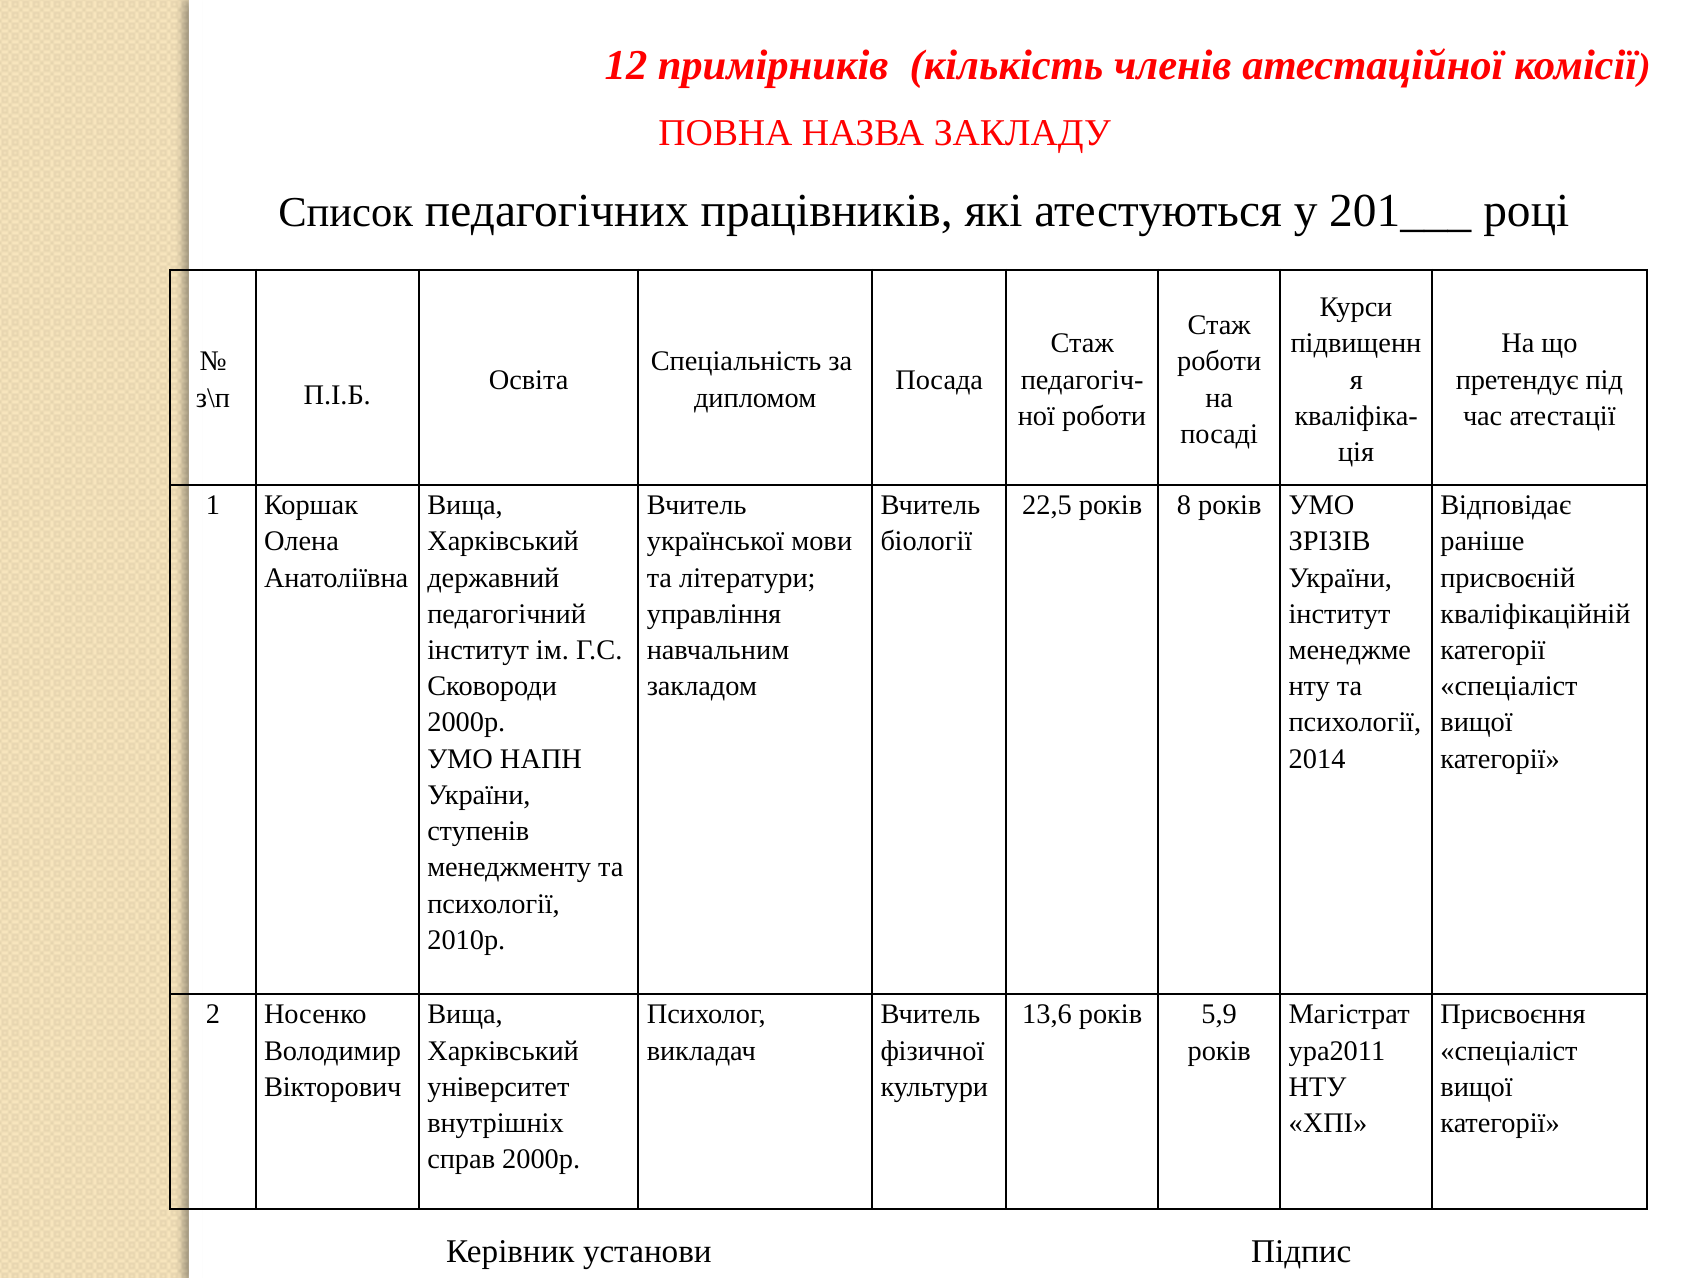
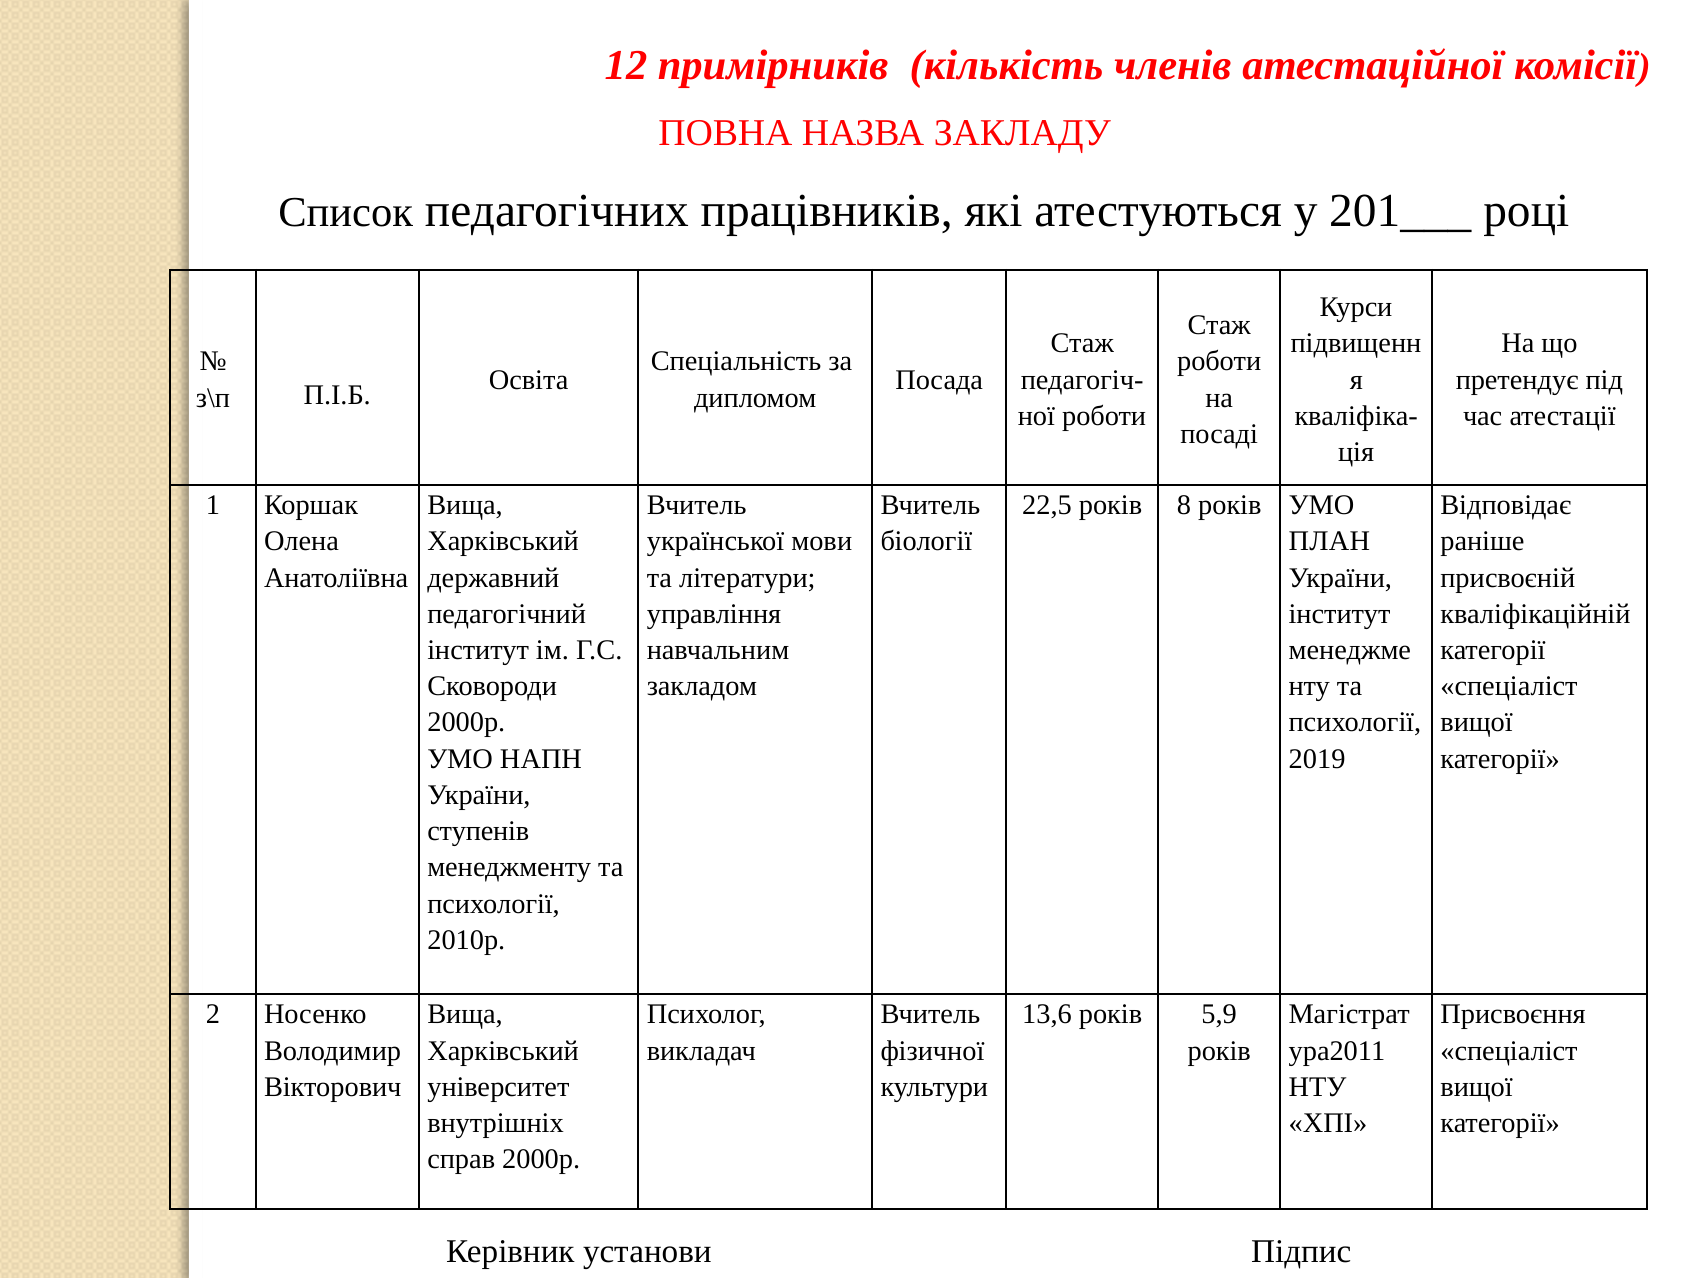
ЗРІЗІВ: ЗРІЗІВ -> ПЛАН (1329, 541)
2014: 2014 -> 2019 (1317, 759)
